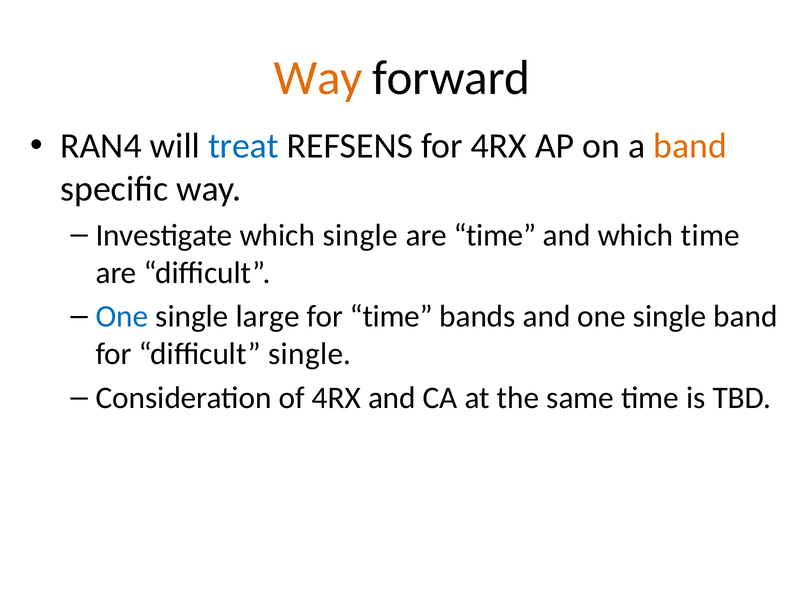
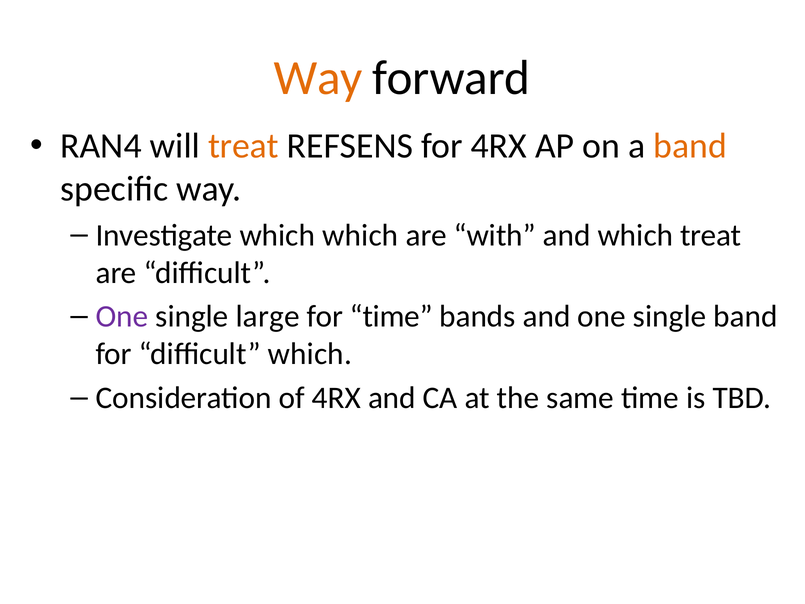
treat colour: blue -> orange (243, 146)
which single: single -> which (360, 235)
are time: time -> with (495, 235)
which time: time -> treat (711, 235)
One colour: blue -> purple (122, 316)
difficult single: single -> which (310, 354)
